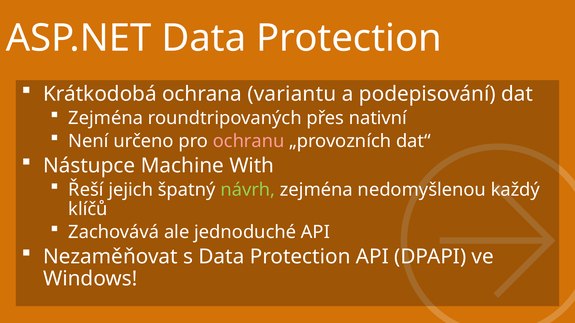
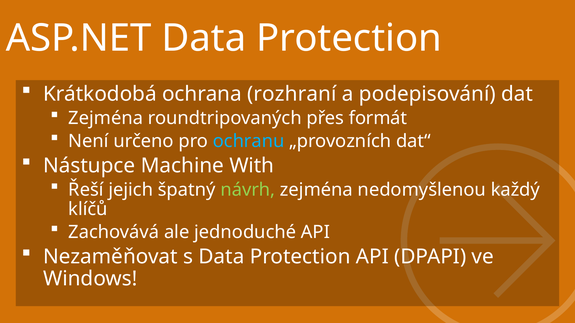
variantu: variantu -> rozhraní (292, 94)
nativní: nativní -> formát (378, 118)
ochranu colour: pink -> light blue (249, 141)
